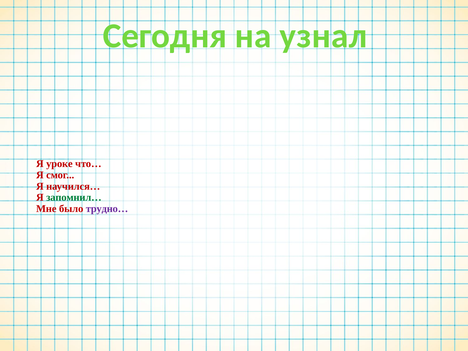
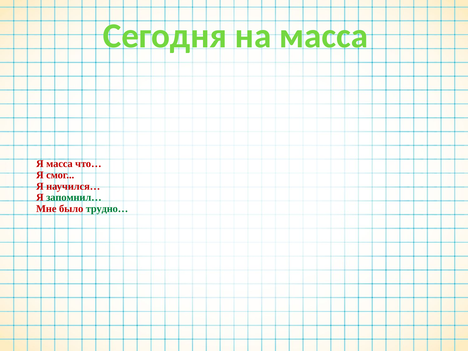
на узнал: узнал -> масса (324, 36)
Я уроке: уроке -> масса (59, 164)
трудно… colour: purple -> green (107, 209)
